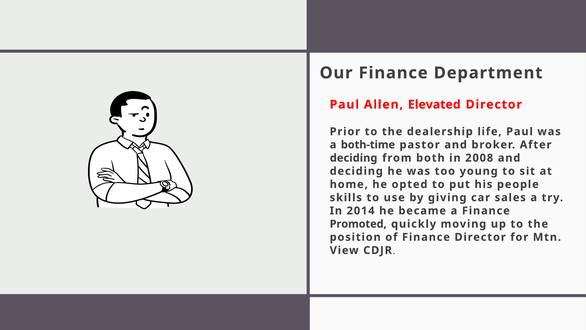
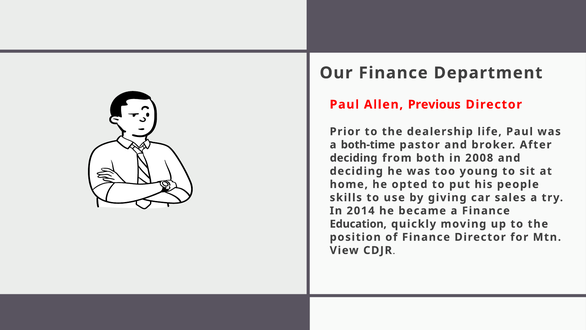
Elevated: Elevated -> Previous (434, 104)
Promoted: Promoted -> Education (358, 224)
